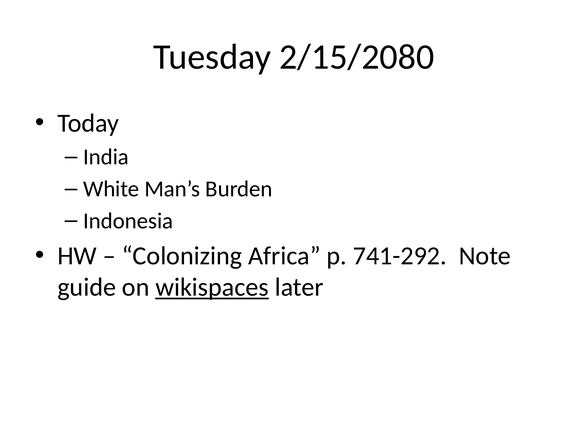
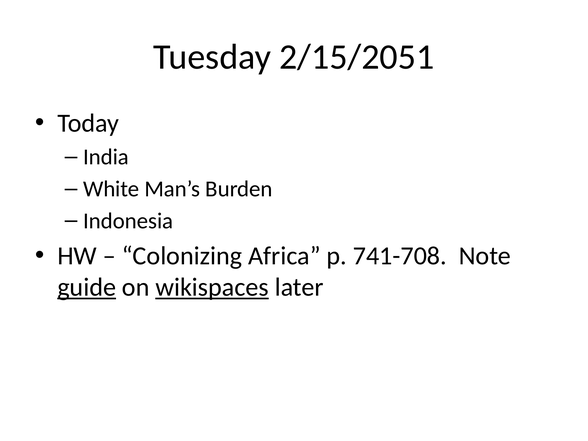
2/15/2080: 2/15/2080 -> 2/15/2051 (357, 57)
741-292: 741-292 -> 741-708 (400, 256)
guide underline: none -> present (87, 287)
